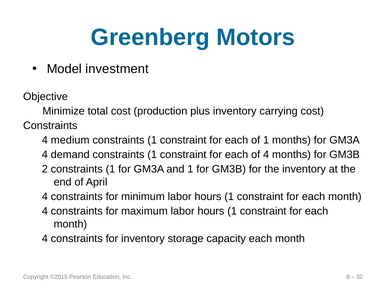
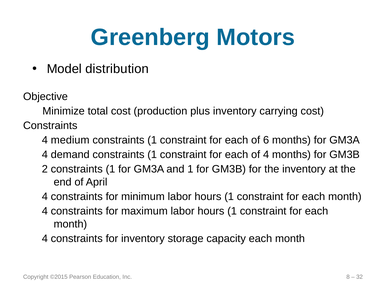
investment: investment -> distribution (117, 69)
of 1: 1 -> 6 (266, 140)
